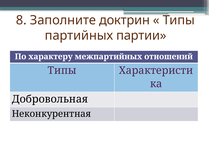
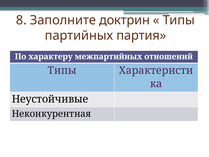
партии: партии -> партия (141, 35)
Добровольная: Добровольная -> Неустойчивые (50, 99)
